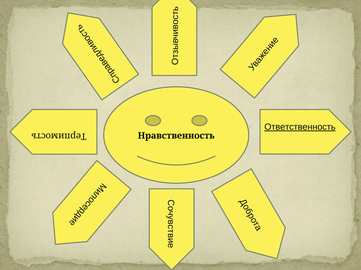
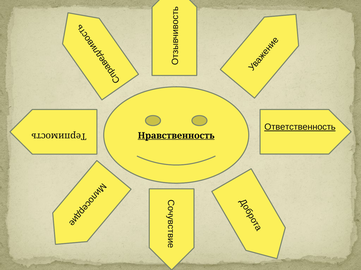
Нравственность underline: none -> present (176, 136)
